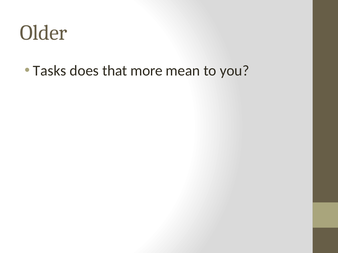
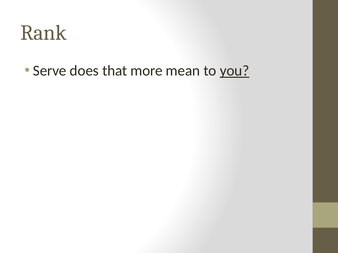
Older: Older -> Rank (43, 33)
Tasks: Tasks -> Serve (50, 71)
you underline: none -> present (234, 71)
